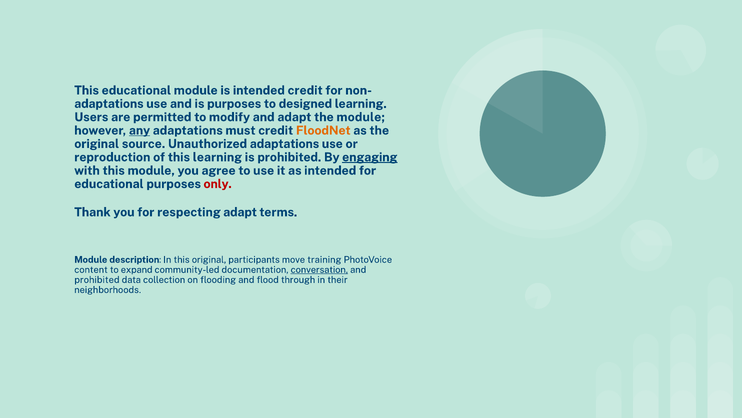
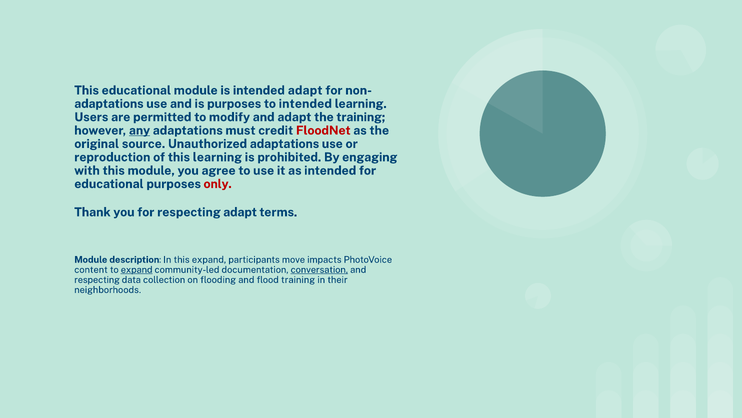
intended credit: credit -> adapt (305, 90)
to designed: designed -> intended (305, 104)
the module: module -> training (361, 117)
FloodNet colour: orange -> red (323, 130)
engaging underline: present -> none (370, 157)
this original: original -> expand (209, 259)
training: training -> impacts (324, 259)
expand underline: none -> present (137, 269)
prohibited: prohibited -> respecting (97, 279)
flood through: through -> training (298, 279)
